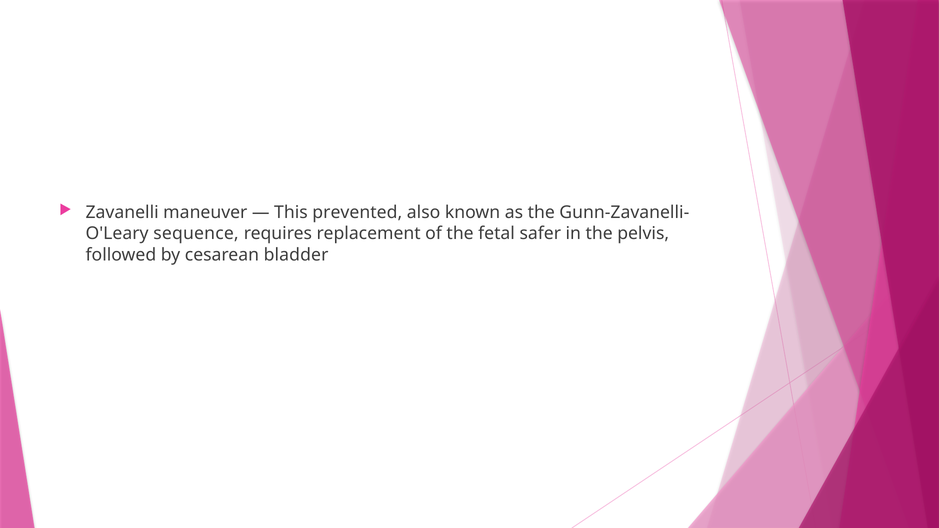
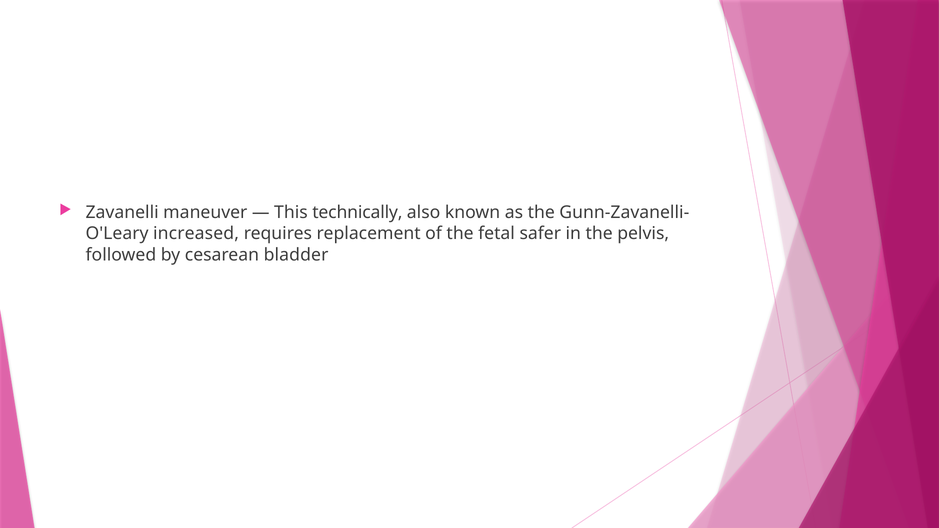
prevented: prevented -> technically (357, 213)
sequence: sequence -> increased (196, 234)
